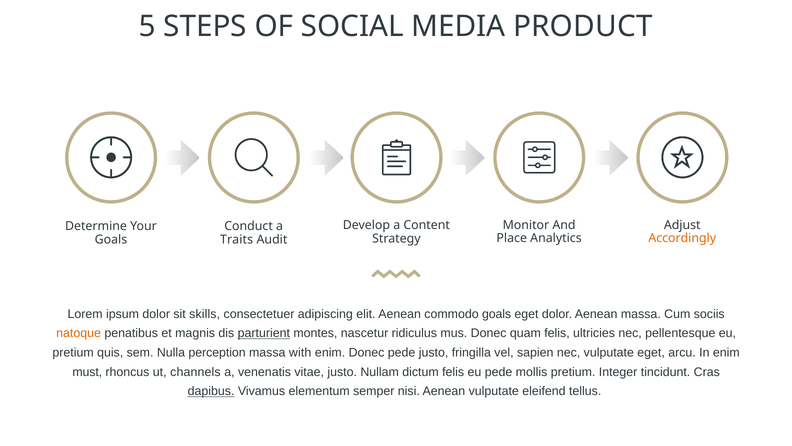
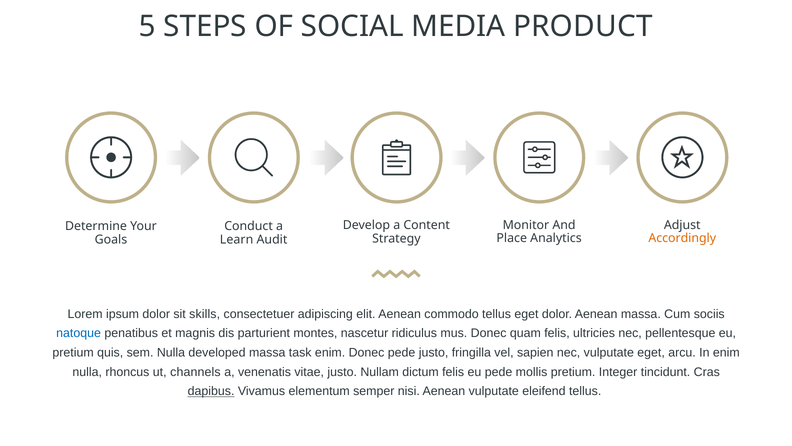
Traits: Traits -> Learn (237, 239)
commodo goals: goals -> tellus (497, 314)
natoque colour: orange -> blue (79, 333)
parturient underline: present -> none (264, 333)
perception: perception -> developed (217, 352)
with: with -> task (300, 352)
must: must -> nulla (87, 372)
